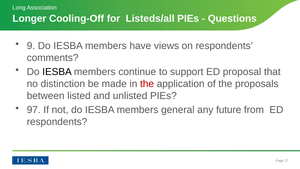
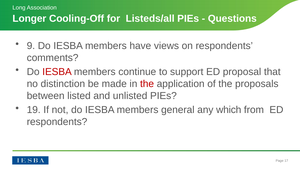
IESBA colour: black -> red (57, 72)
97: 97 -> 19 (34, 110)
future: future -> which (229, 110)
